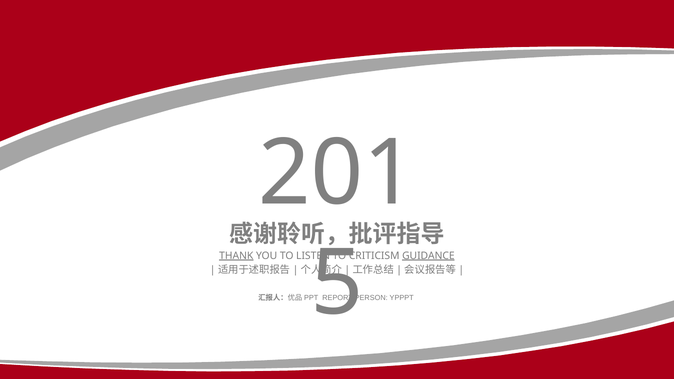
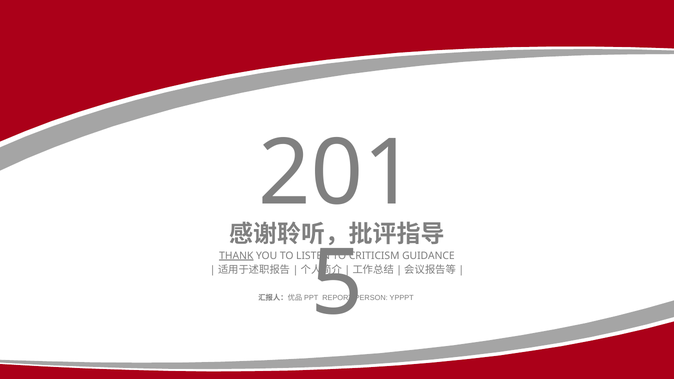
GUIDANCE underline: present -> none (428, 256)
